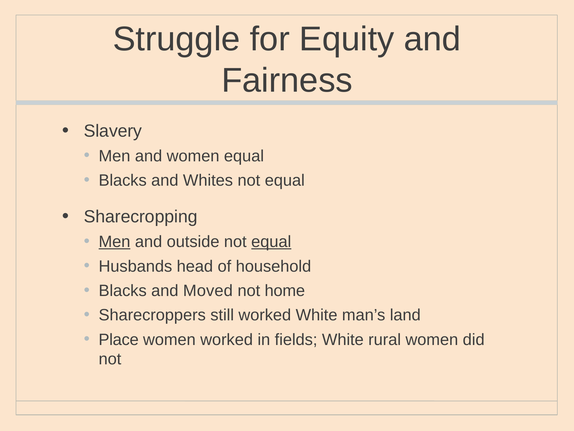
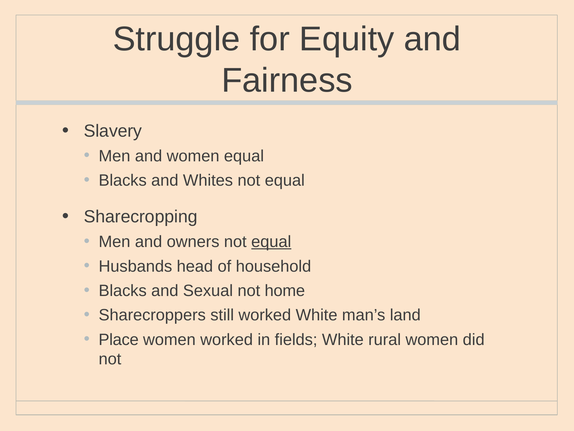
Men underline: present -> none (114, 242)
outside: outside -> owners (193, 242)
Moved: Moved -> Sexual (208, 290)
